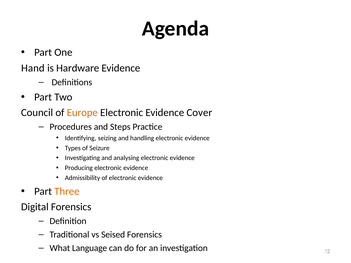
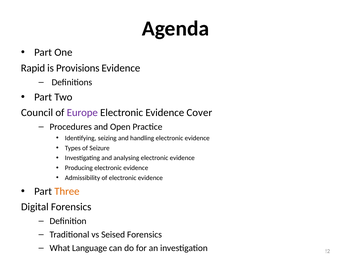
Hand: Hand -> Rapid (33, 68)
Hardware: Hardware -> Provisions (78, 68)
Europe colour: orange -> purple (82, 113)
Steps: Steps -> Open (120, 127)
